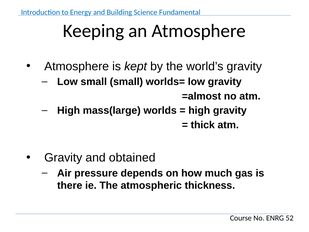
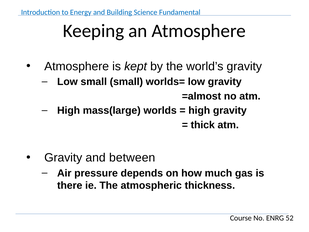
obtained: obtained -> between (132, 158)
